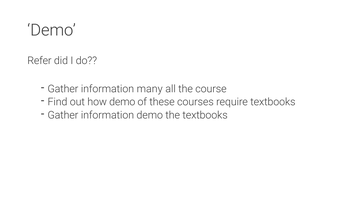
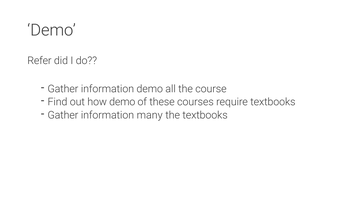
information many: many -> demo (150, 89)
information demo: demo -> many (150, 115)
